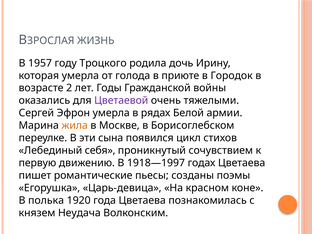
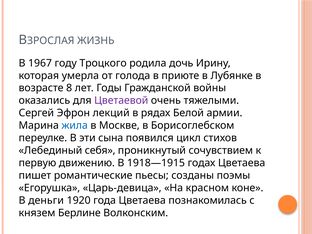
1957: 1957 -> 1967 (40, 63)
Городок: Городок -> Лубянке (232, 76)
2: 2 -> 8 (69, 88)
Эфрон умерла: умерла -> лекций (111, 113)
жила colour: orange -> blue (75, 126)
1918—1997: 1918—1997 -> 1918—1915 (156, 163)
полька: полька -> деньги (46, 200)
Неудача: Неудача -> Берлине (79, 213)
